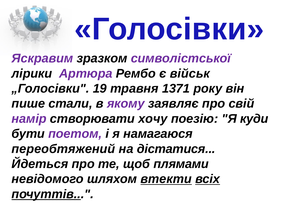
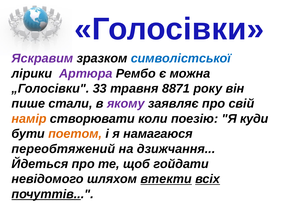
символістської colour: purple -> blue (181, 58)
військ: військ -> можна (190, 73)
19: 19 -> 33 (100, 88)
1371: 1371 -> 8871 (176, 88)
намір colour: purple -> orange (29, 118)
хочу: хочу -> коли (153, 118)
поетом colour: purple -> orange (75, 133)
дістатися: дістатися -> дзижчання (176, 149)
плямами: плямами -> гойдати (181, 164)
